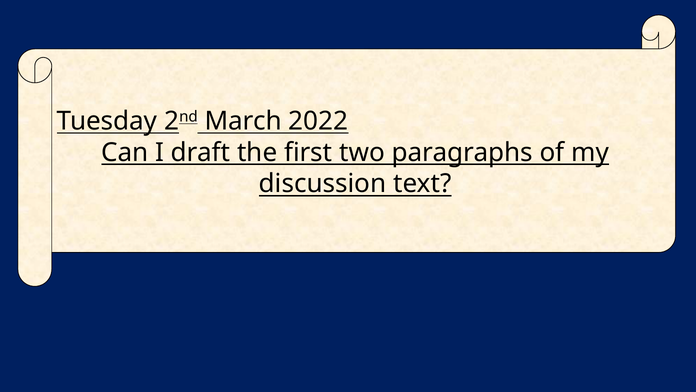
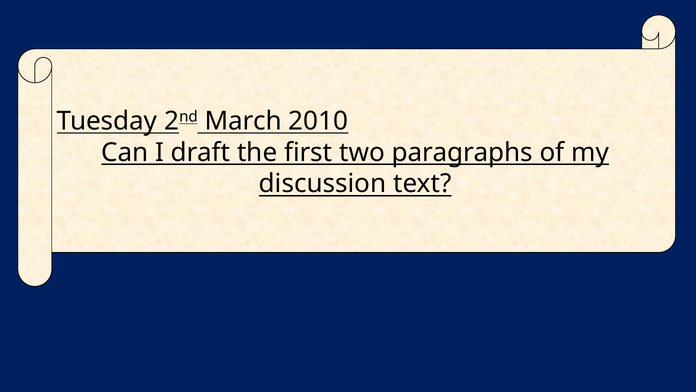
2022: 2022 -> 2010 (318, 121)
